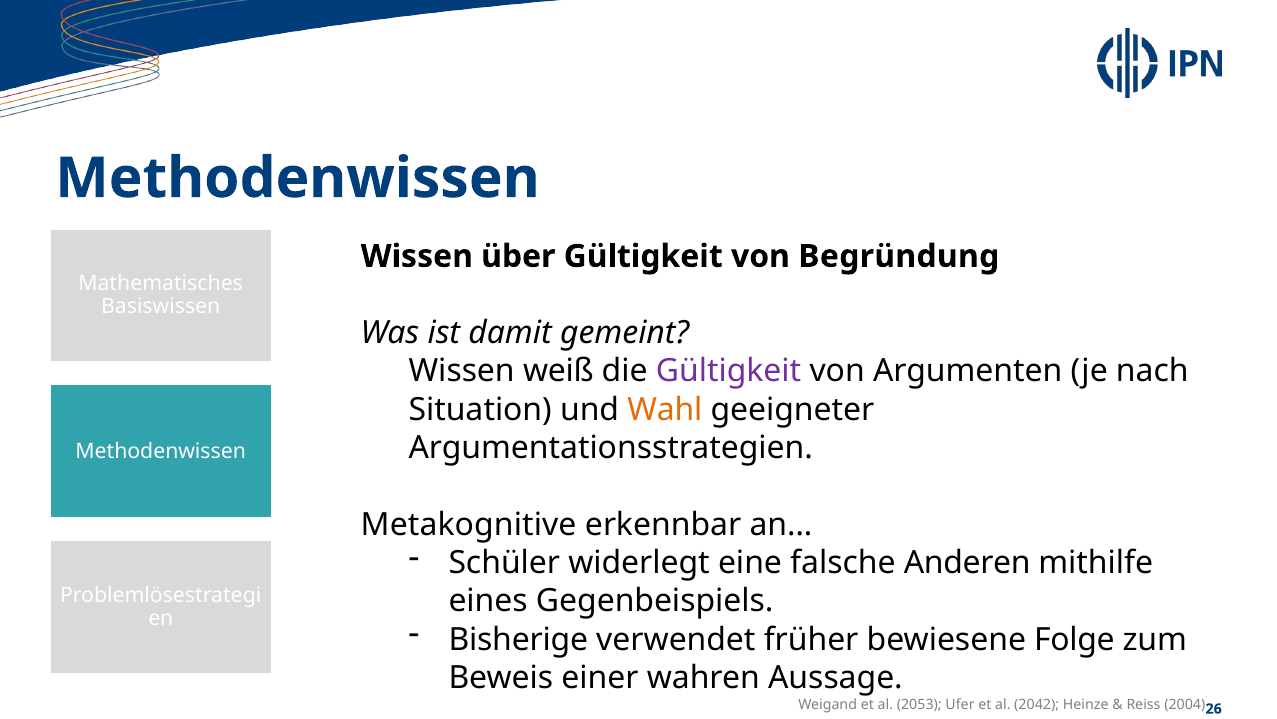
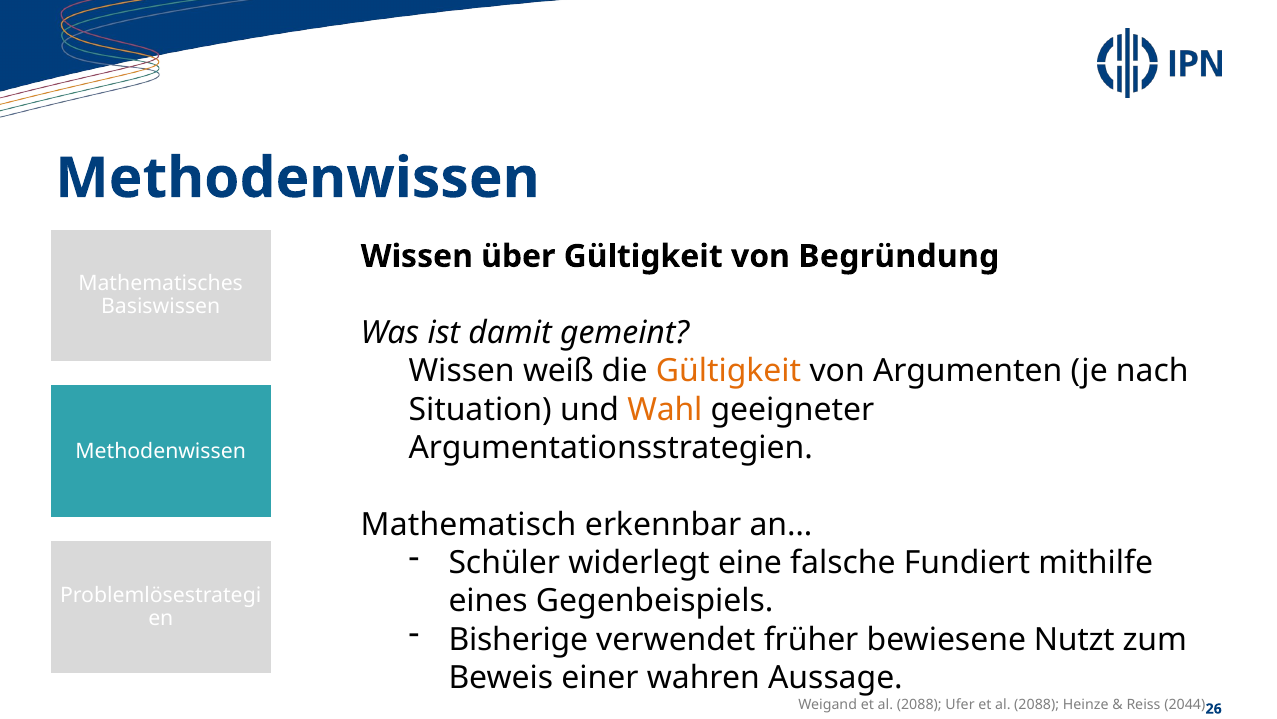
Gültigkeit colour: purple -> orange (729, 371)
Metakognitive: Metakognitive -> Mathematisch (469, 524)
Anderen: Anderen -> Fundiert (967, 563)
Folge: Folge -> Nutzt (1074, 639)
Weigand et al 2053: 2053 -> 2088 (919, 704)
Ufer et al 2042: 2042 -> 2088 (1037, 704)
2004: 2004 -> 2044 (1185, 704)
